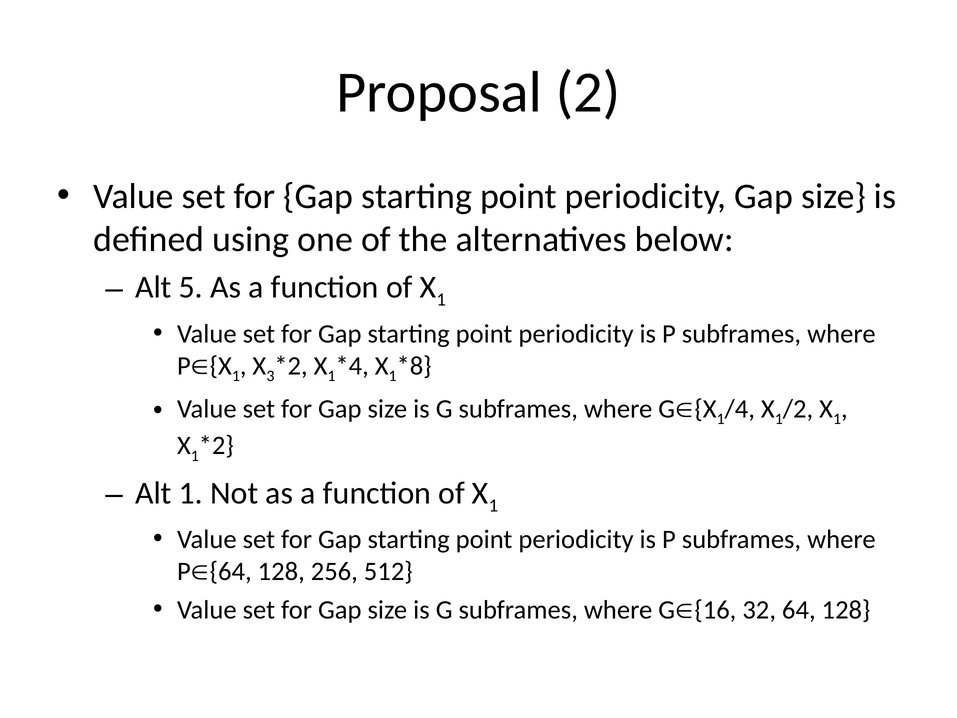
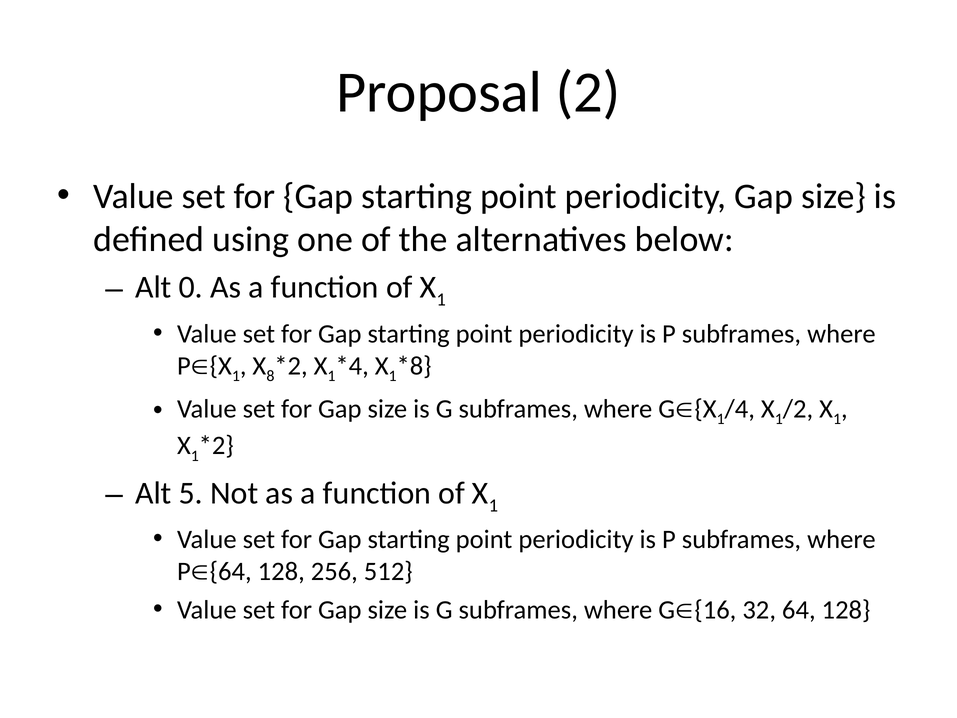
5: 5 -> 0 (191, 287)
3: 3 -> 8 (270, 376)
Alt 1: 1 -> 5 (191, 493)
